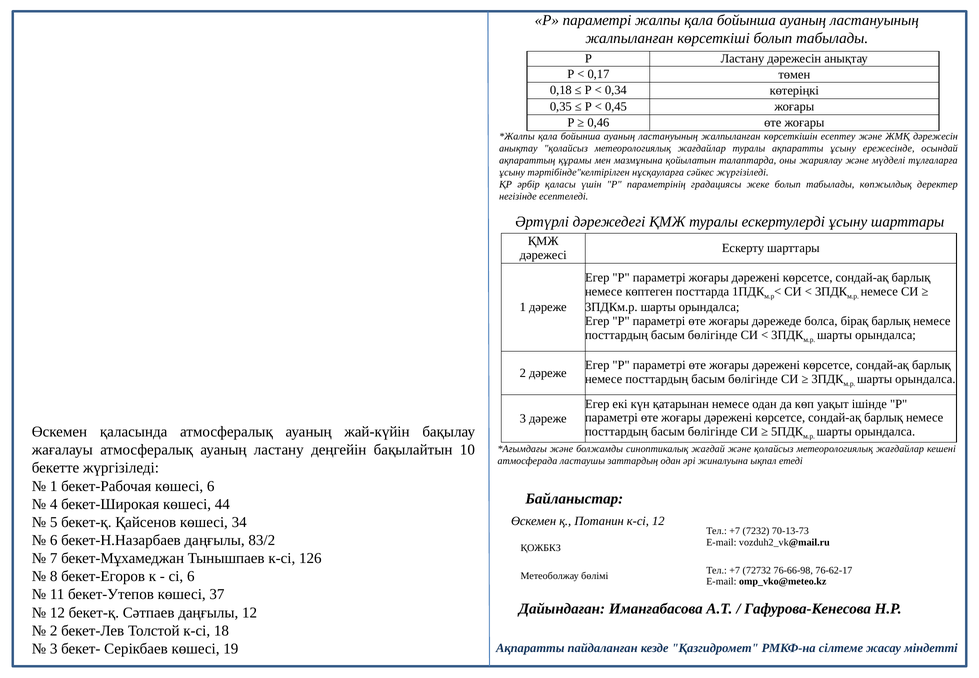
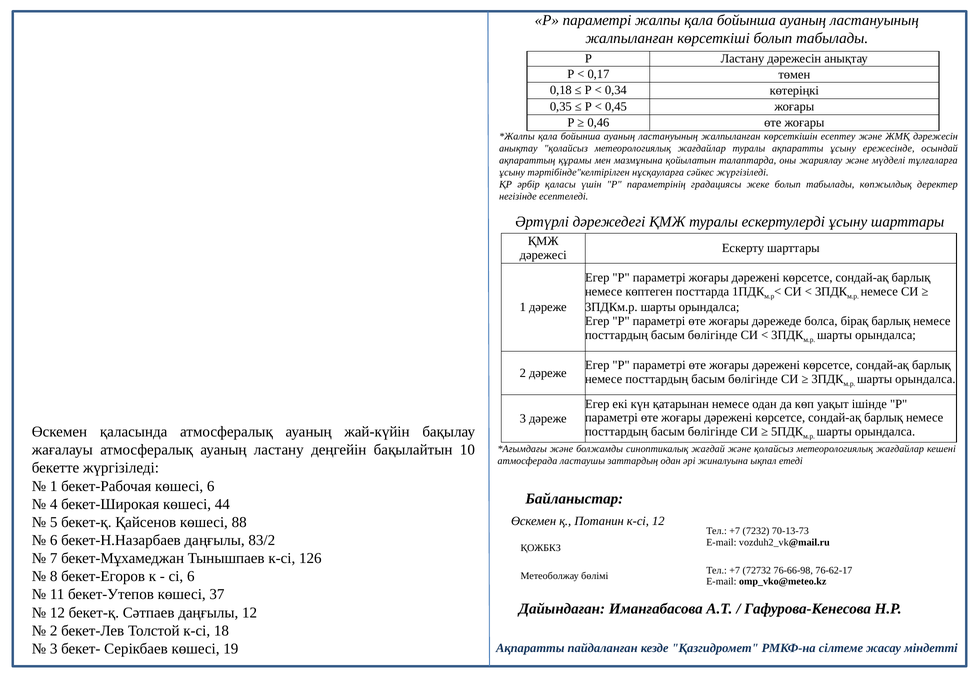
34: 34 -> 88 (239, 522)
